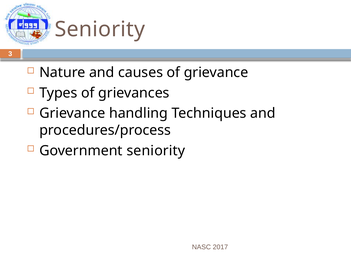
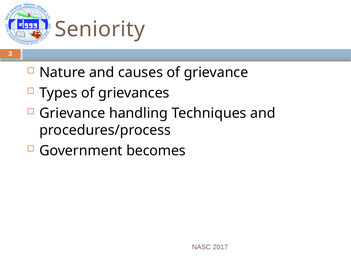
Government seniority: seniority -> becomes (156, 151)
